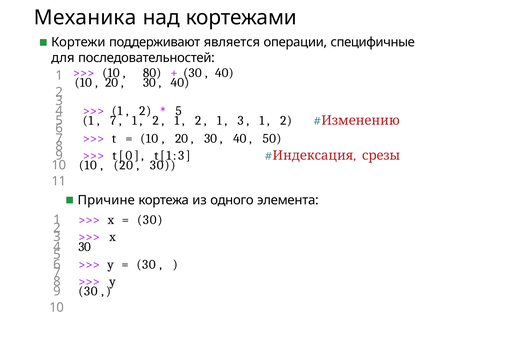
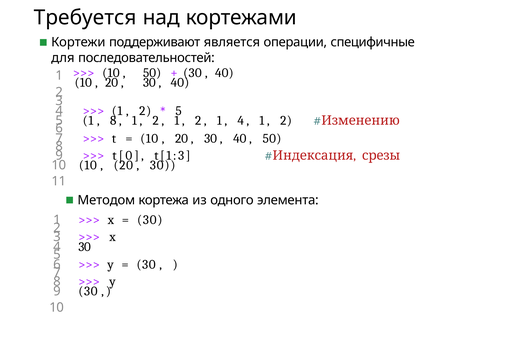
Механика: Механика -> Требуется (85, 18)
80: 80 -> 50 (152, 73)
7: 7 -> 8 (113, 120)
3: 3 -> 4 (241, 120)
Причине: Причине -> Методом (106, 200)
